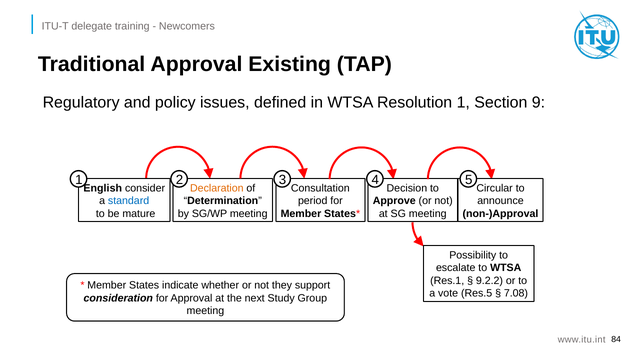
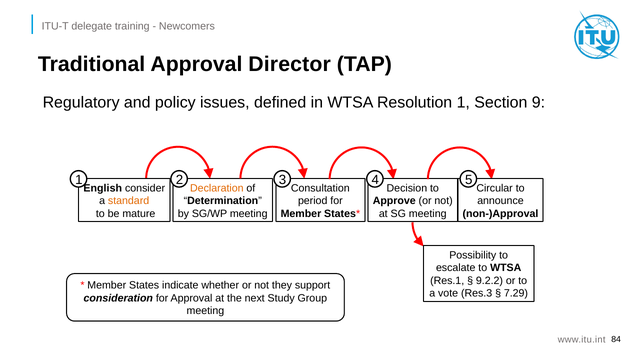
Existing: Existing -> Director (290, 64)
standard colour: blue -> orange (129, 201)
Res.5: Res.5 -> Res.3 (477, 294)
7.08: 7.08 -> 7.29 (516, 294)
